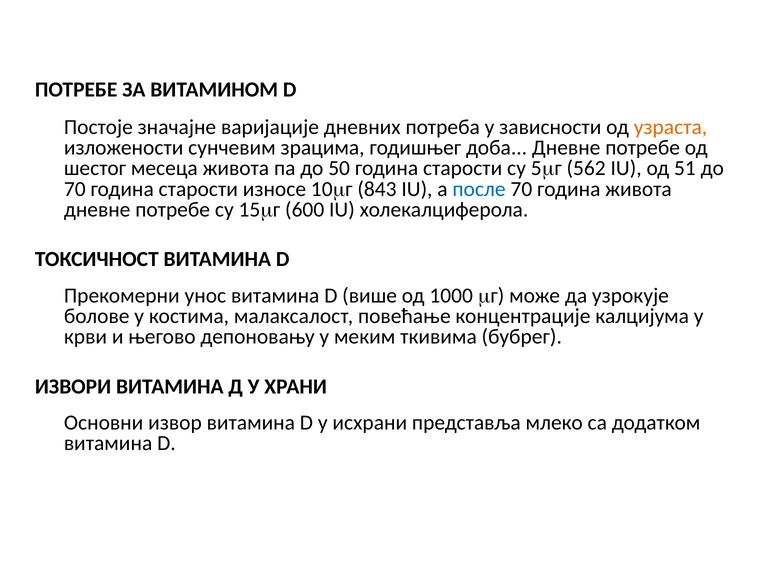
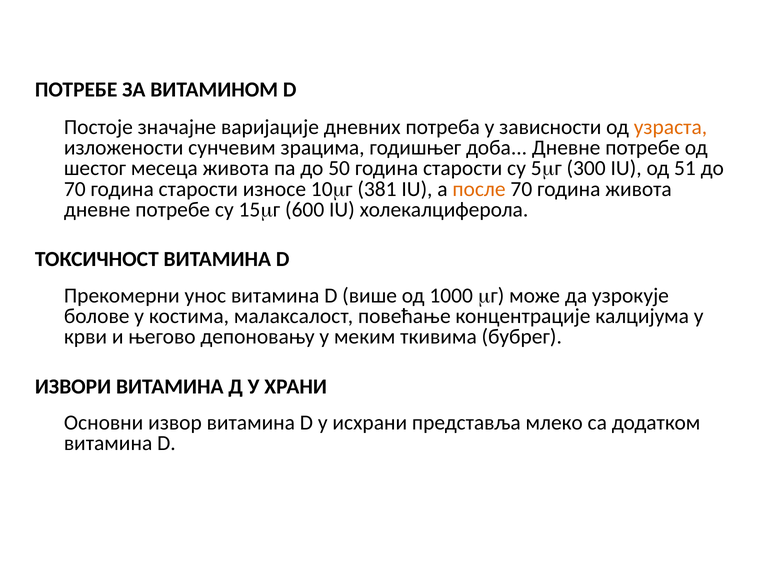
562: 562 -> 300 (586, 168)
843: 843 -> 381 (377, 189)
после colour: blue -> orange (479, 189)
